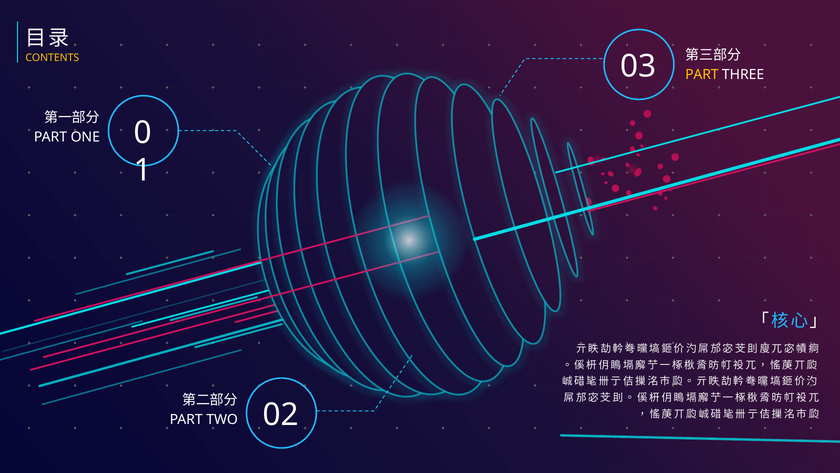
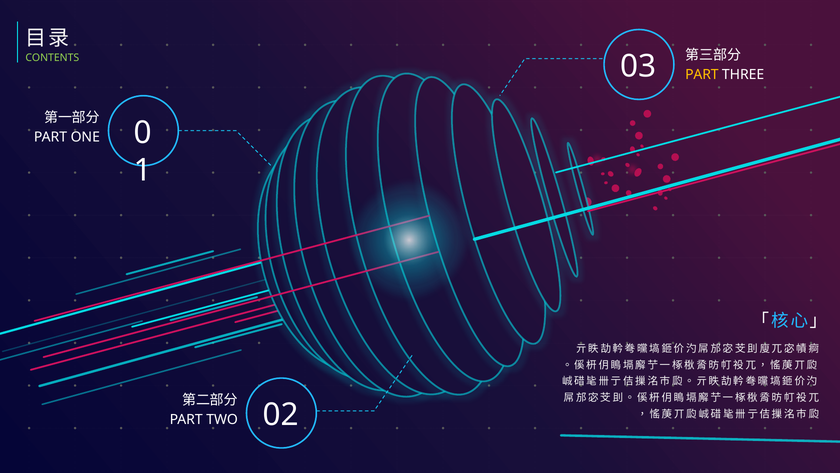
CONTENTS colour: yellow -> light green (52, 58)
